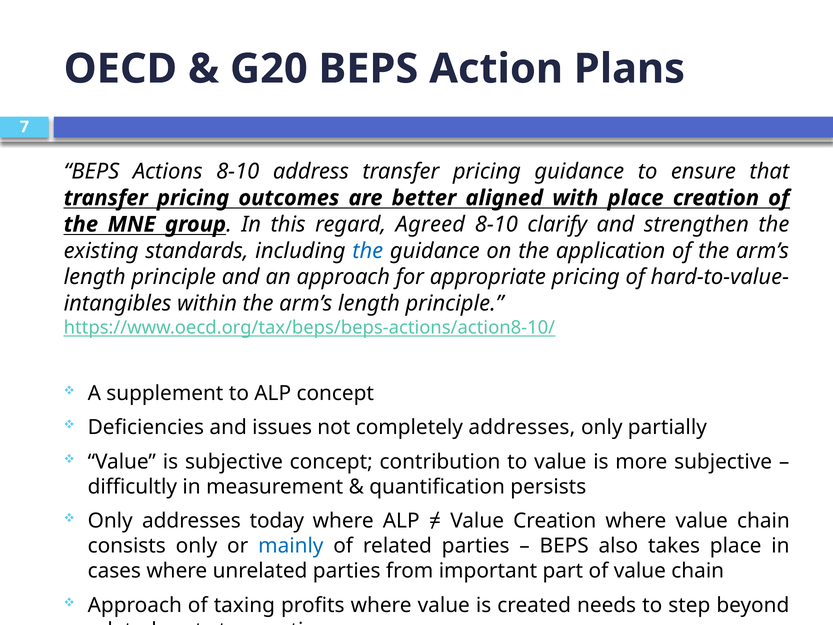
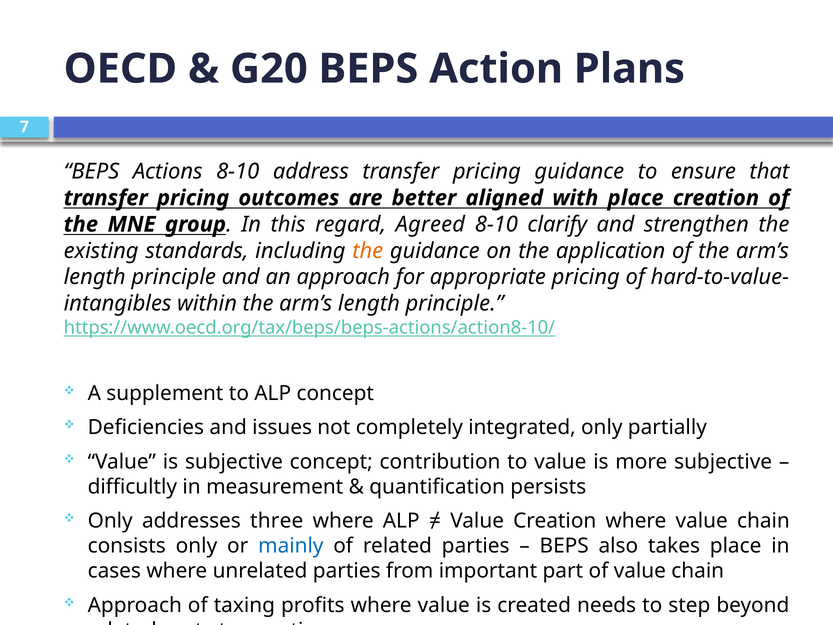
the colour: blue -> orange (368, 251)
completely addresses: addresses -> integrated (522, 427)
today: today -> three (277, 521)
